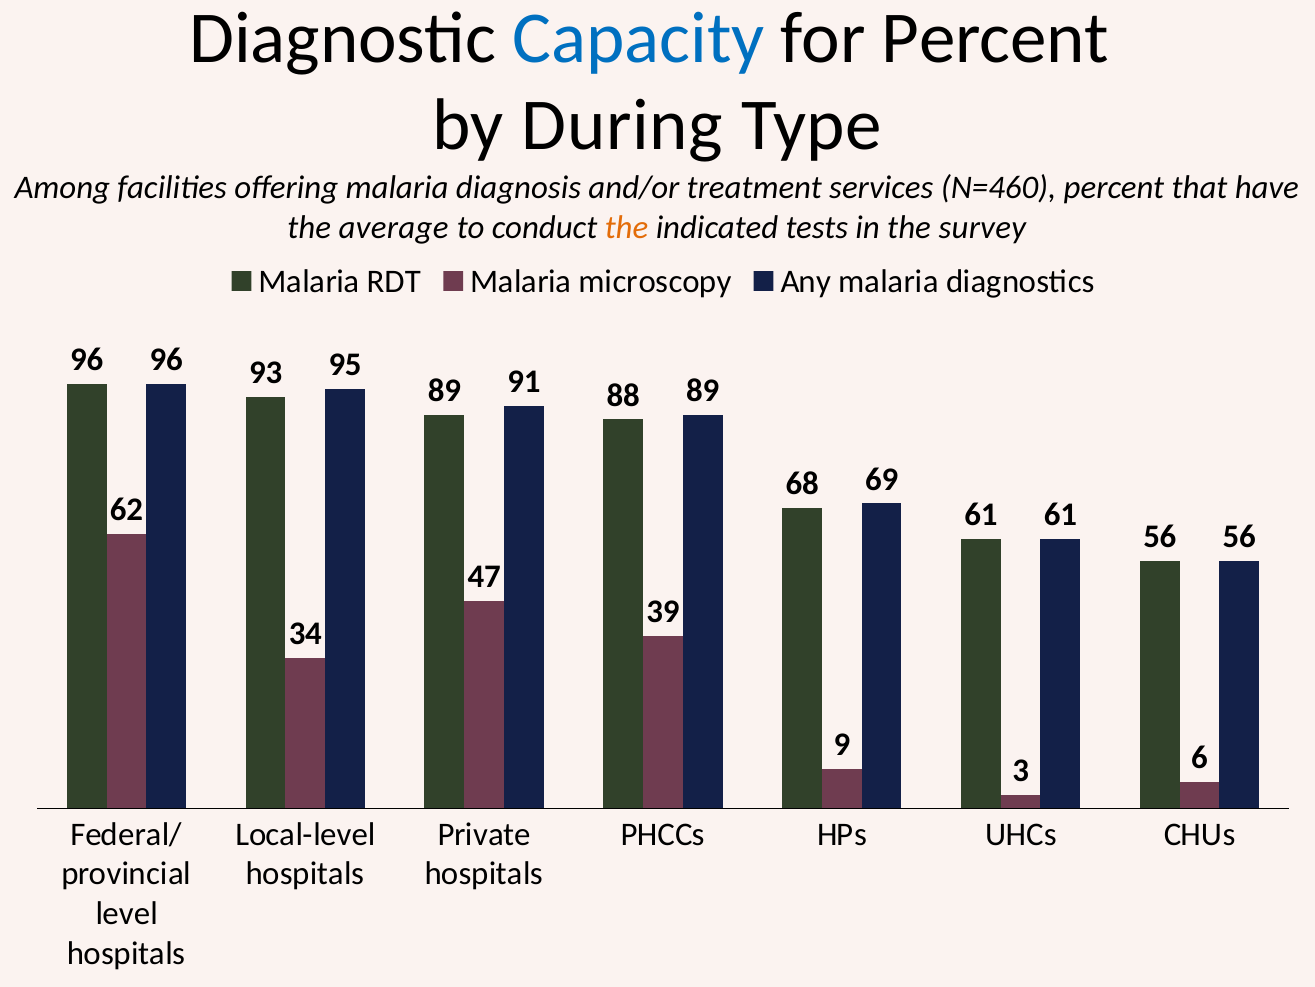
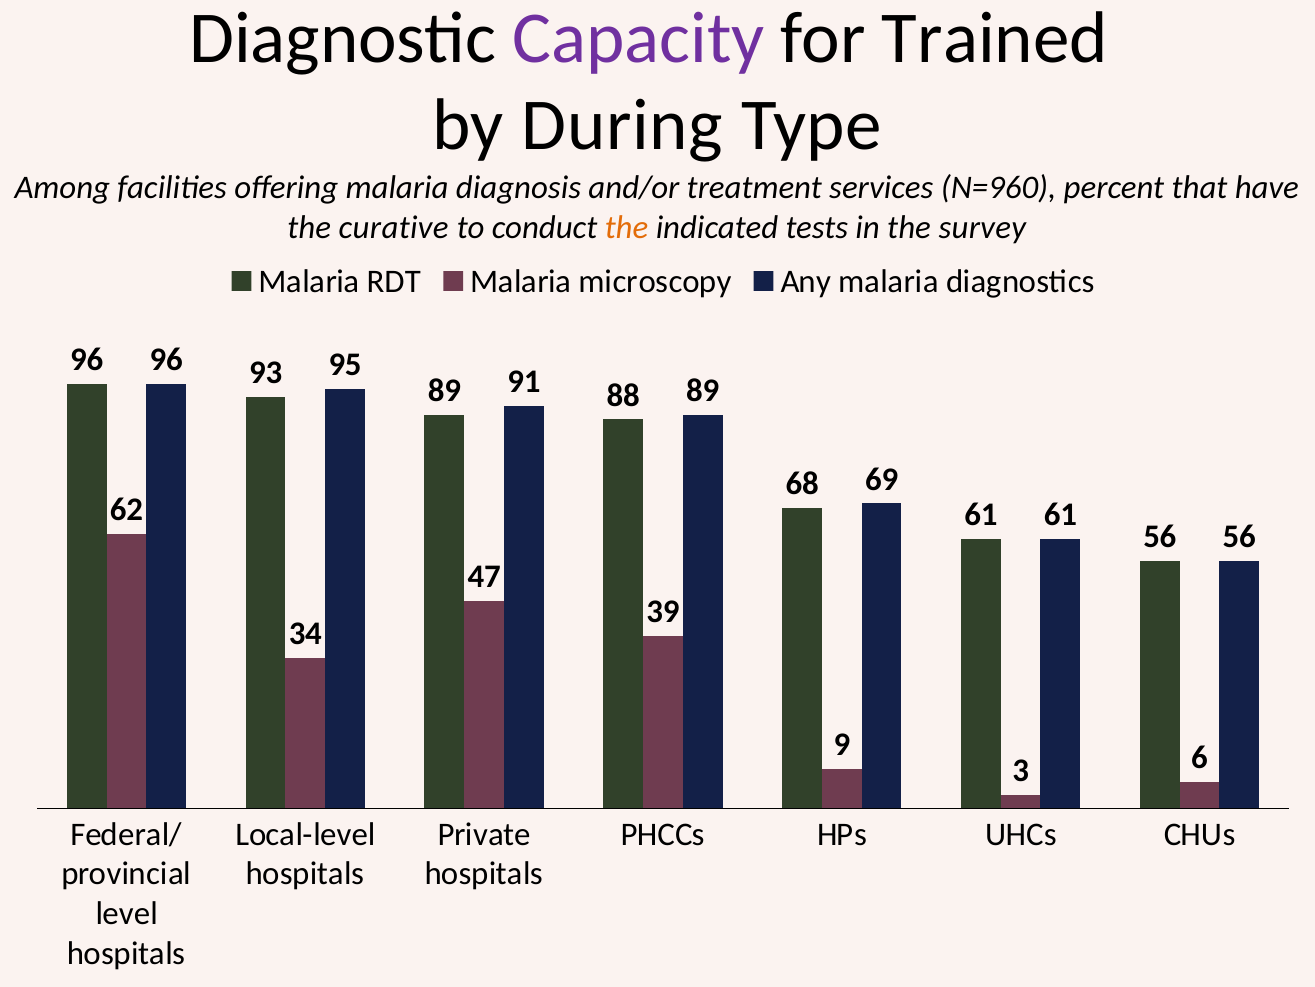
Capacity colour: blue -> purple (638, 38)
for Percent: Percent -> Trained (995, 38)
N=460: N=460 -> N=960 (999, 188)
average: average -> curative (394, 227)
